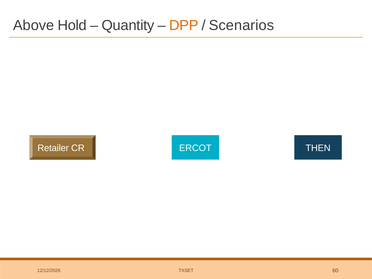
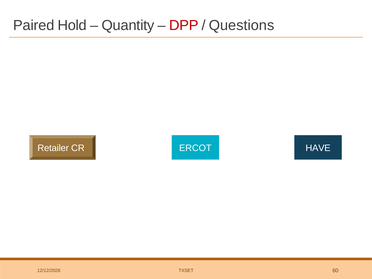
Above: Above -> Paired (34, 25)
DPP colour: orange -> red (184, 25)
Scenarios: Scenarios -> Questions (242, 25)
THEN: THEN -> HAVE (318, 148)
